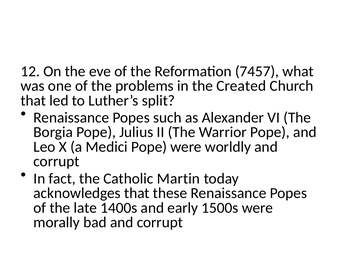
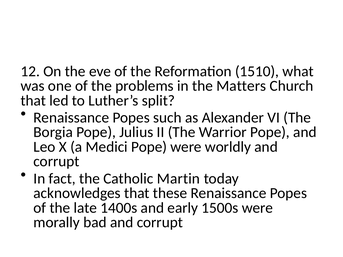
7457: 7457 -> 1510 (257, 71)
Created: Created -> Matters (241, 86)
